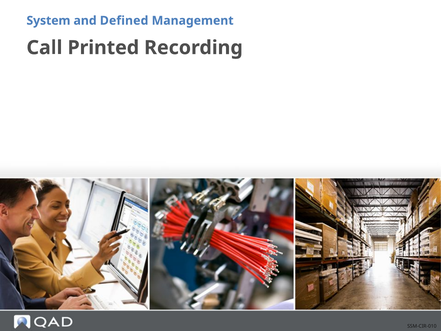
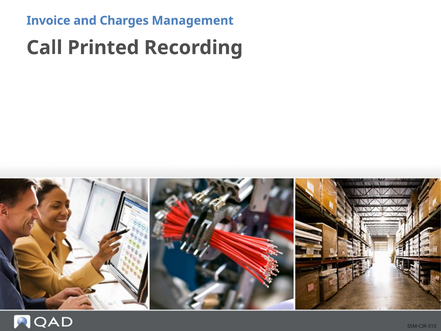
System: System -> Invoice (48, 21)
Defined: Defined -> Charges (124, 21)
